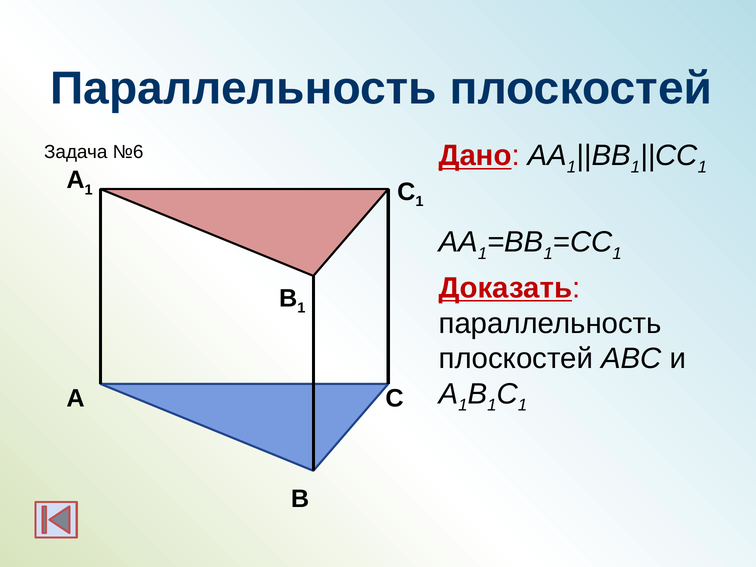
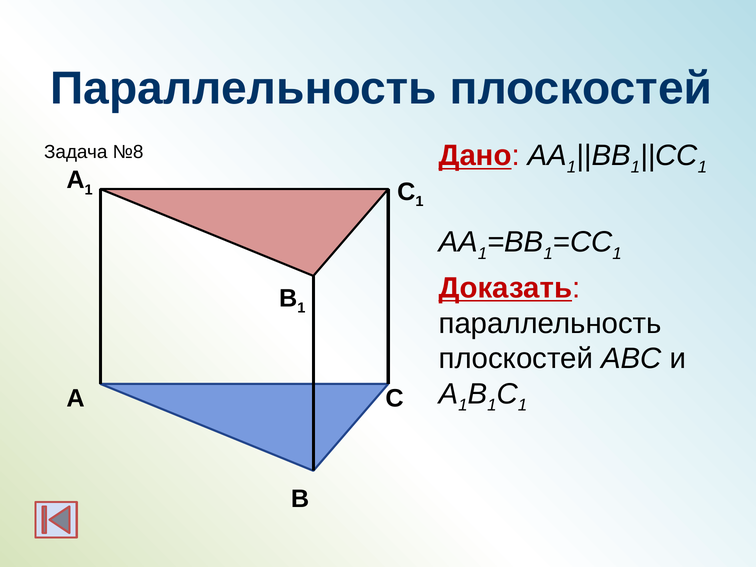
№6: №6 -> №8 (128, 152)
